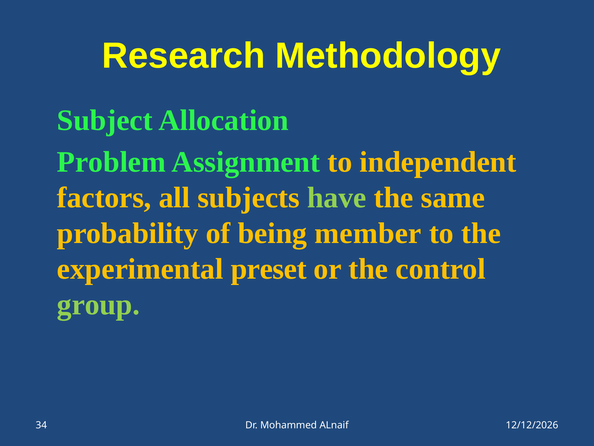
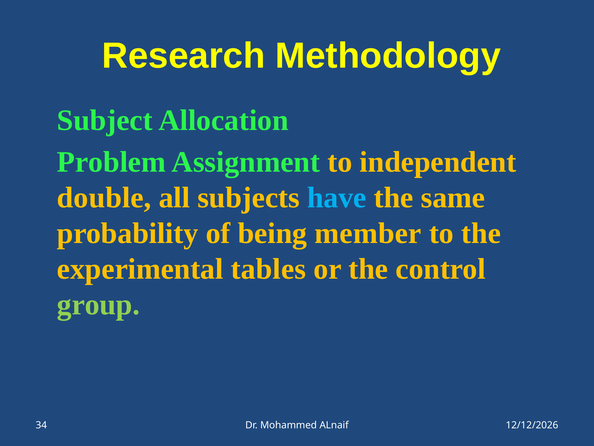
factors: factors -> double (104, 198)
have colour: light green -> light blue (337, 198)
preset: preset -> tables (268, 269)
